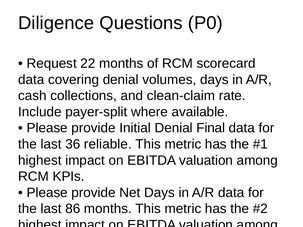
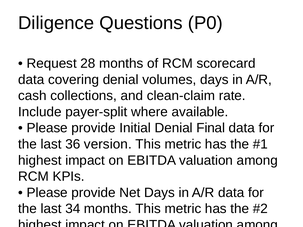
22: 22 -> 28 (88, 64)
reliable: reliable -> version (108, 144)
86: 86 -> 34 (73, 209)
